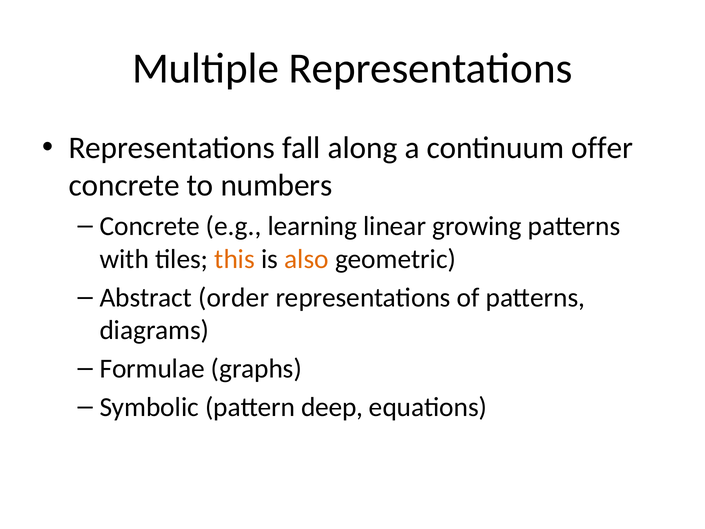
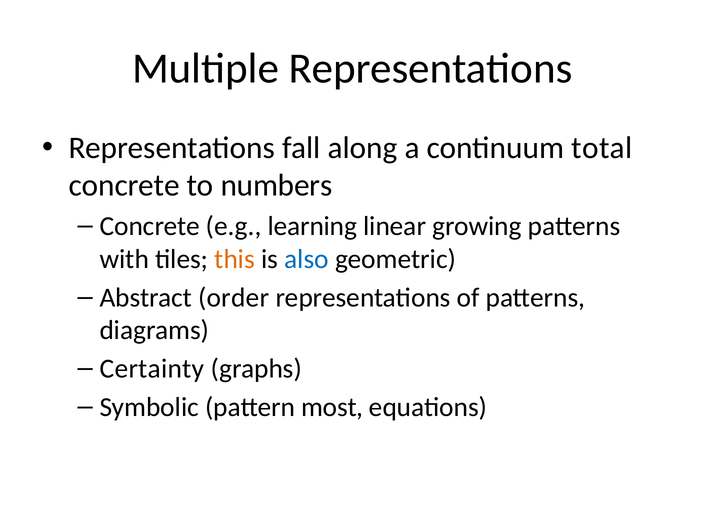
offer: offer -> total (602, 148)
also colour: orange -> blue (307, 259)
Formulae: Formulae -> Certainty (152, 369)
deep: deep -> most (332, 407)
